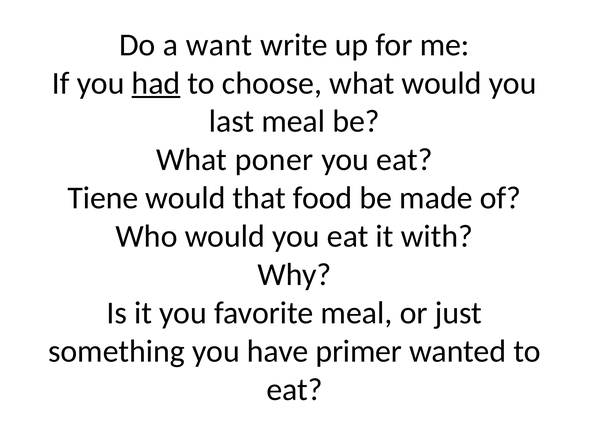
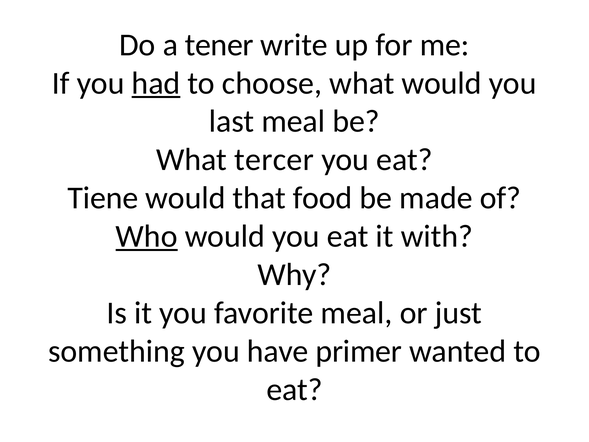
want: want -> tener (219, 45)
poner: poner -> tercer (274, 160)
Who underline: none -> present (147, 236)
